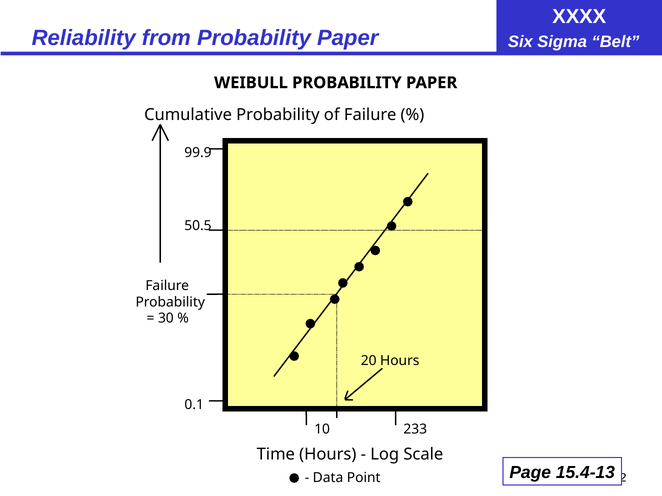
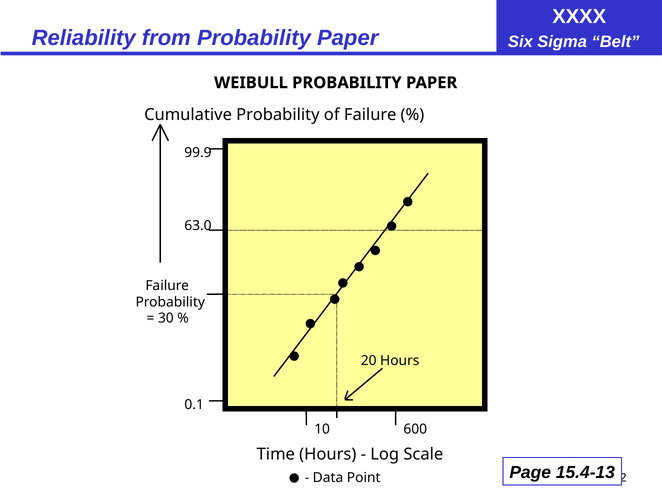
50.5: 50.5 -> 63.0 (198, 226)
233: 233 -> 600 (415, 429)
